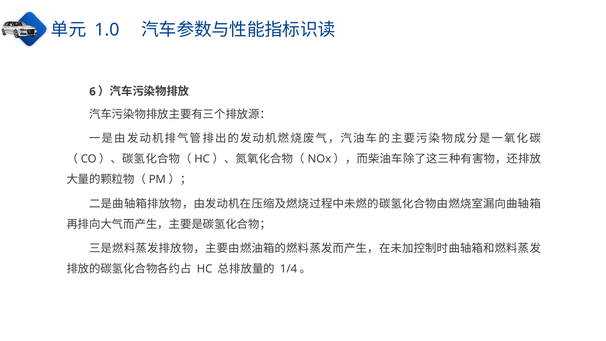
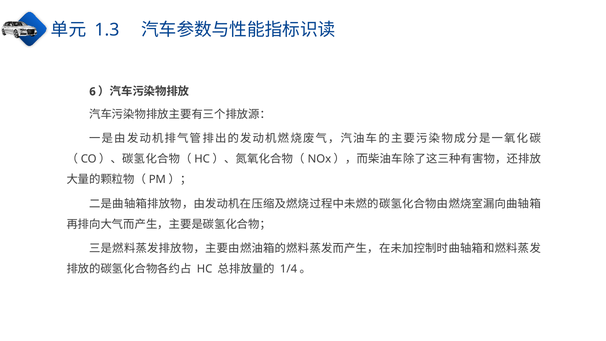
1.0: 1.0 -> 1.3 (107, 30)
